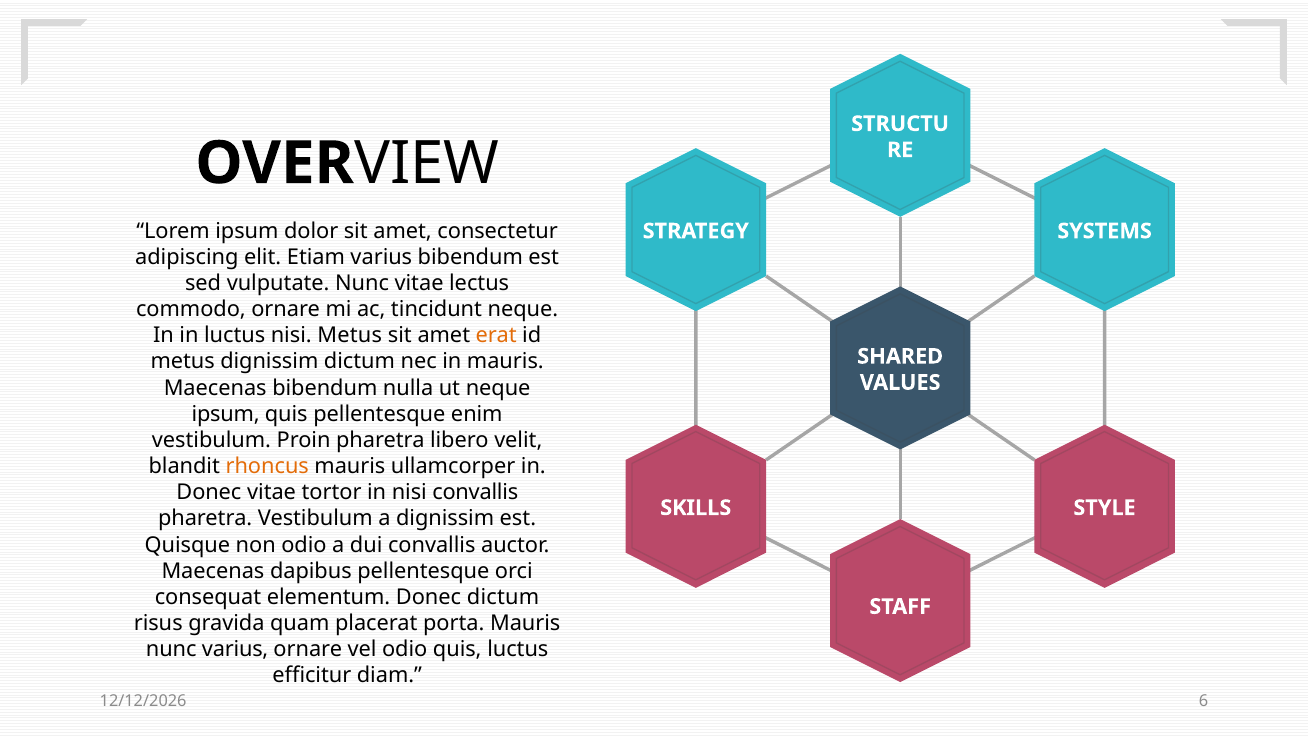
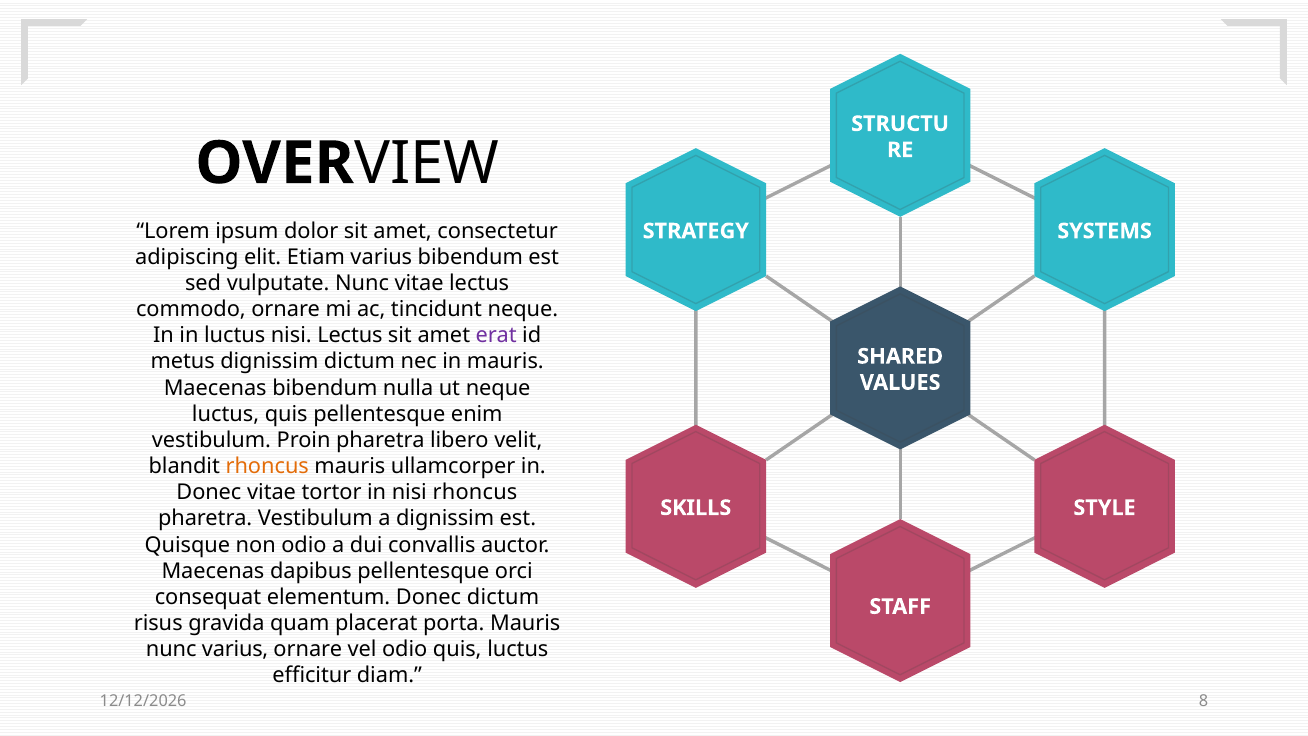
nisi Metus: Metus -> Lectus (350, 335)
erat colour: orange -> purple (496, 335)
ipsum: ipsum -> luctus (226, 414)
nisi convallis: convallis -> rhoncus (475, 492)
6: 6 -> 8 (1204, 701)
